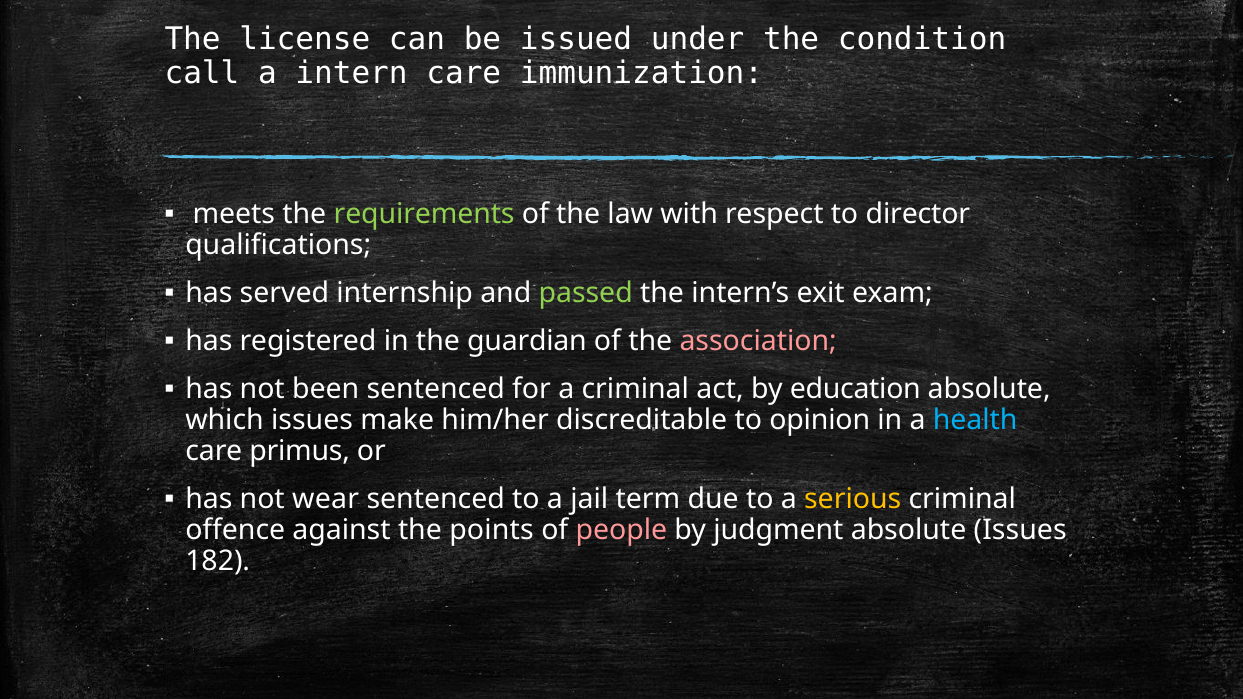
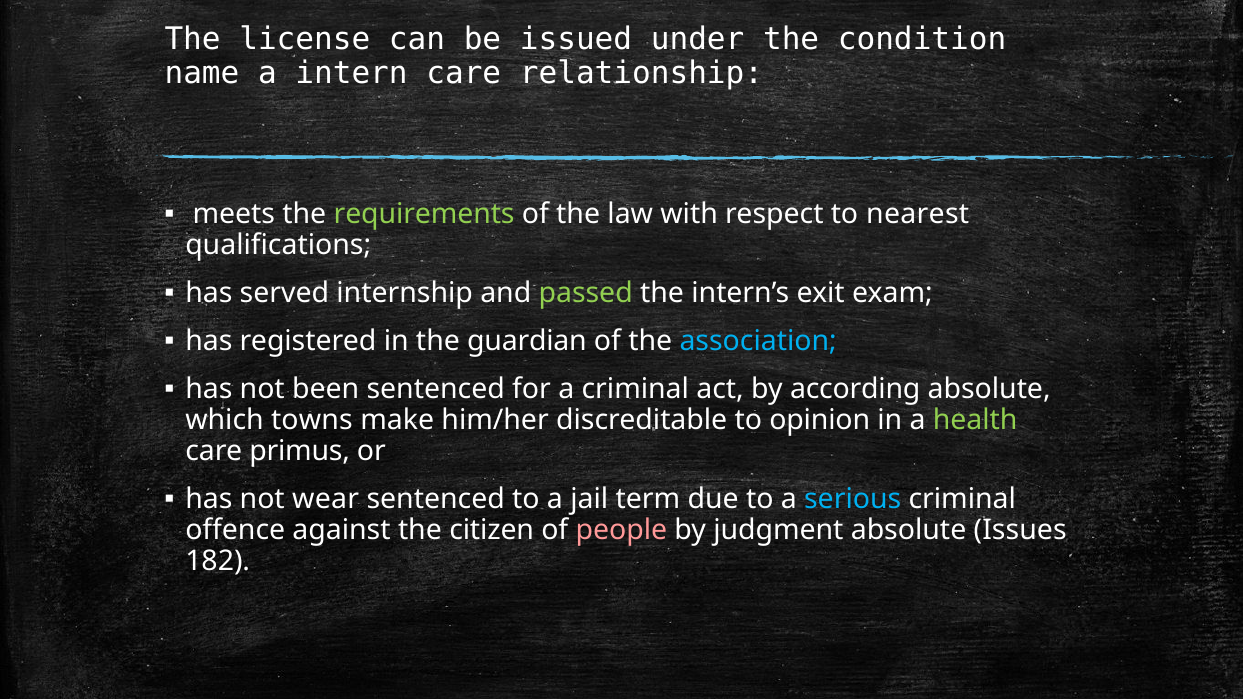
call: call -> name (202, 73)
immunization: immunization -> relationship (641, 73)
director: director -> nearest (918, 214)
association colour: pink -> light blue (758, 341)
education: education -> according (855, 390)
which issues: issues -> towns (312, 420)
health colour: light blue -> light green (975, 420)
serious colour: yellow -> light blue (853, 499)
points: points -> citizen (492, 530)
